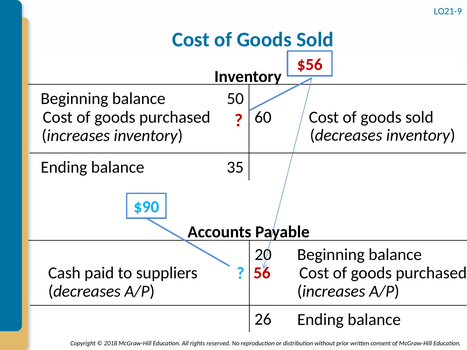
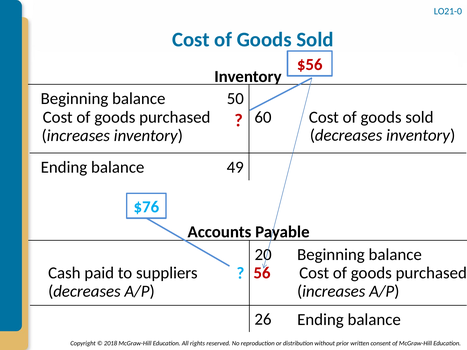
LO21-9: LO21-9 -> LO21-0 (448, 11)
35: 35 -> 49 (235, 167)
$90: $90 -> $76 (146, 207)
